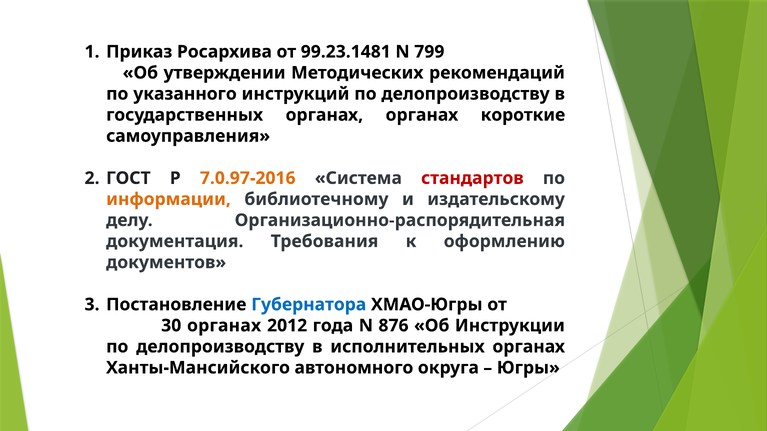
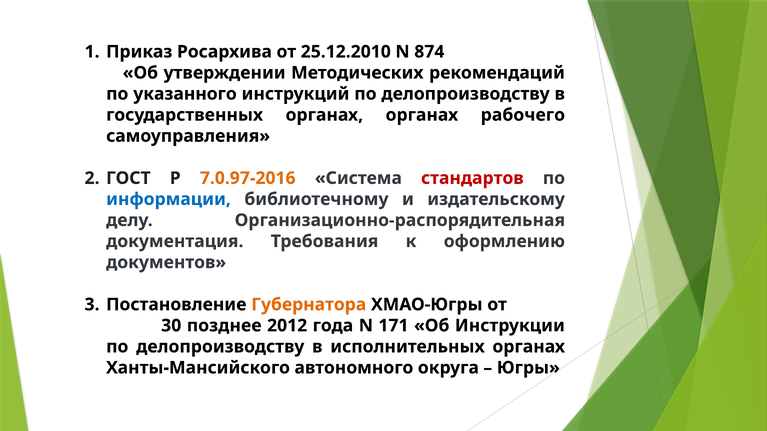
99.23.1481: 99.23.1481 -> 25.12.2010 (346, 52)
799: 799 -> 874 (429, 52)
короткие: короткие -> рабочего (523, 115)
информации colour: orange -> blue (168, 199)
Губернатора colour: blue -> orange (309, 305)
30 органах: органах -> позднее (224, 326)
876: 876 -> 171 (393, 326)
